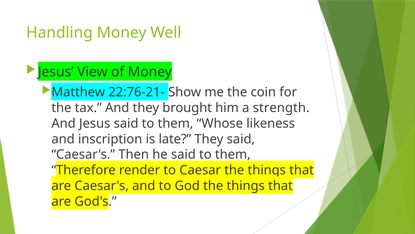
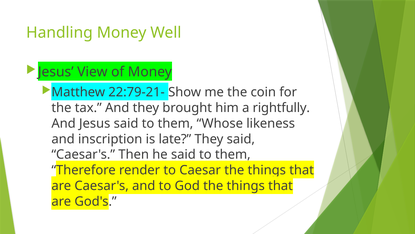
22:76-21-: 22:76-21- -> 22:79-21- (137, 92)
strength: strength -> rightfully (281, 108)
